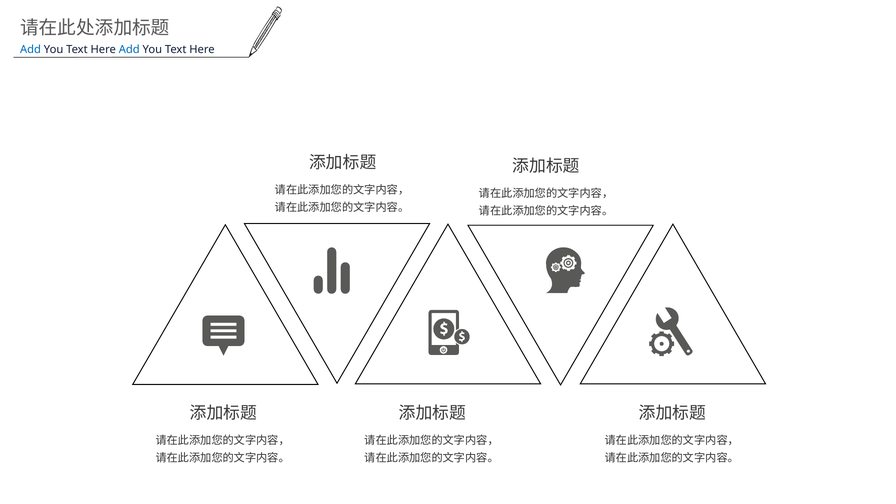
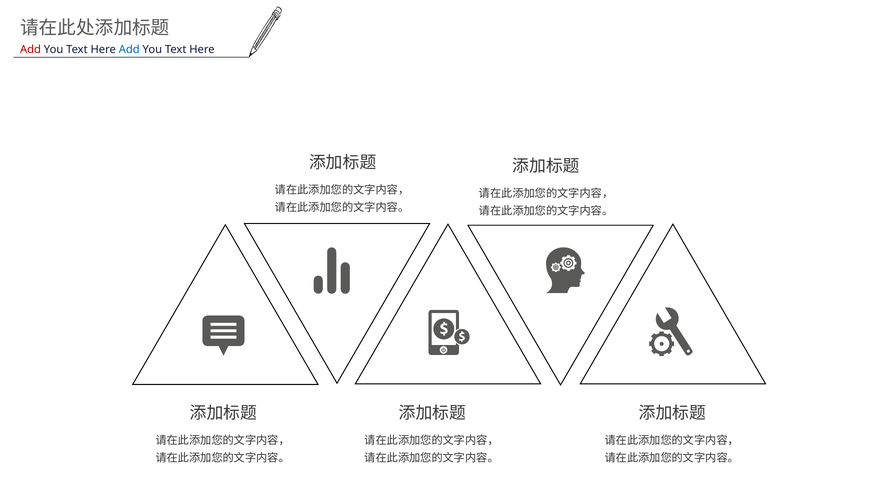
Add colour: blue -> red (31, 49)
